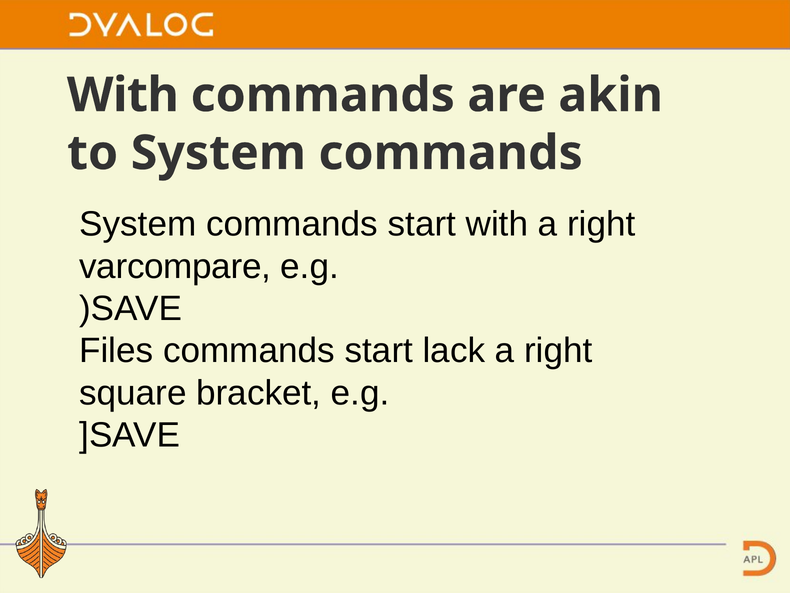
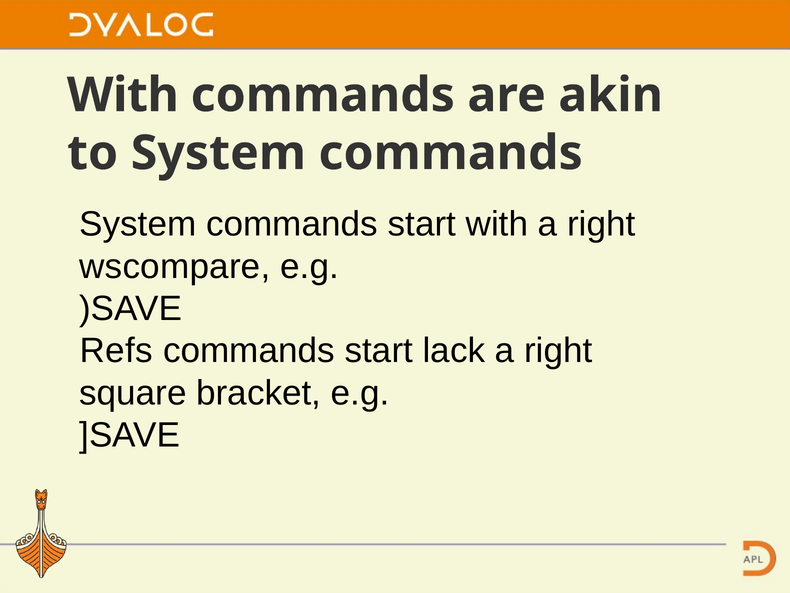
varcompare: varcompare -> wscompare (175, 266)
Files: Files -> Refs (116, 351)
